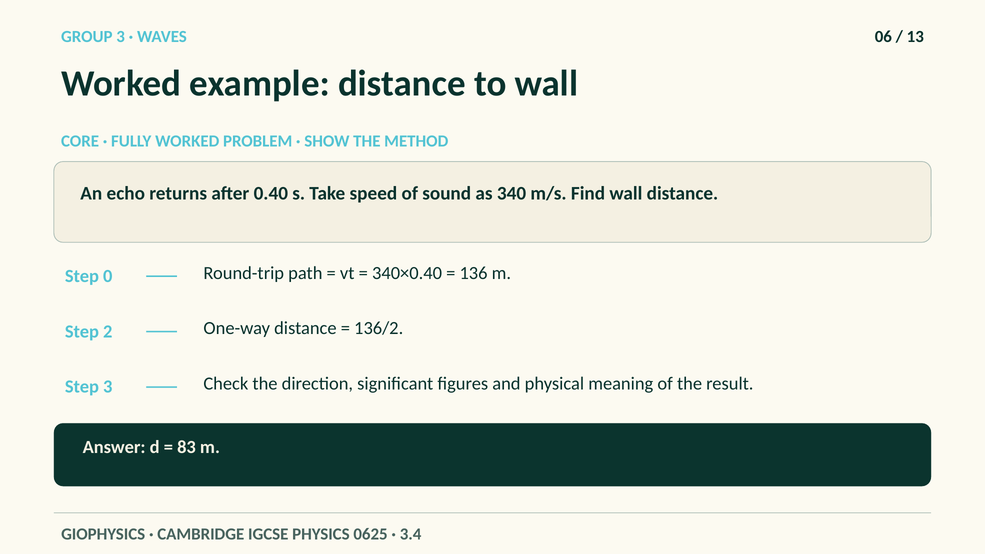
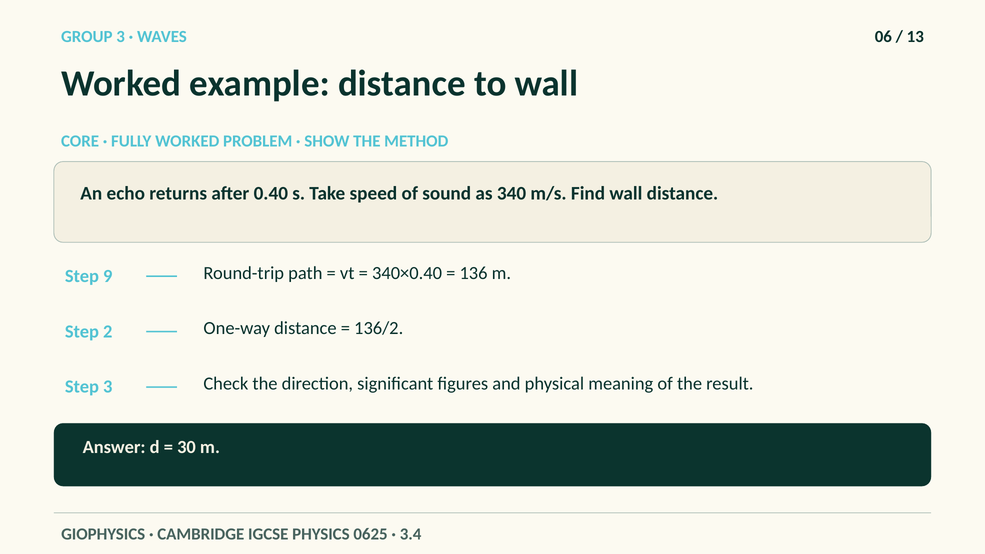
0: 0 -> 9 (108, 276)
83: 83 -> 30 (186, 447)
